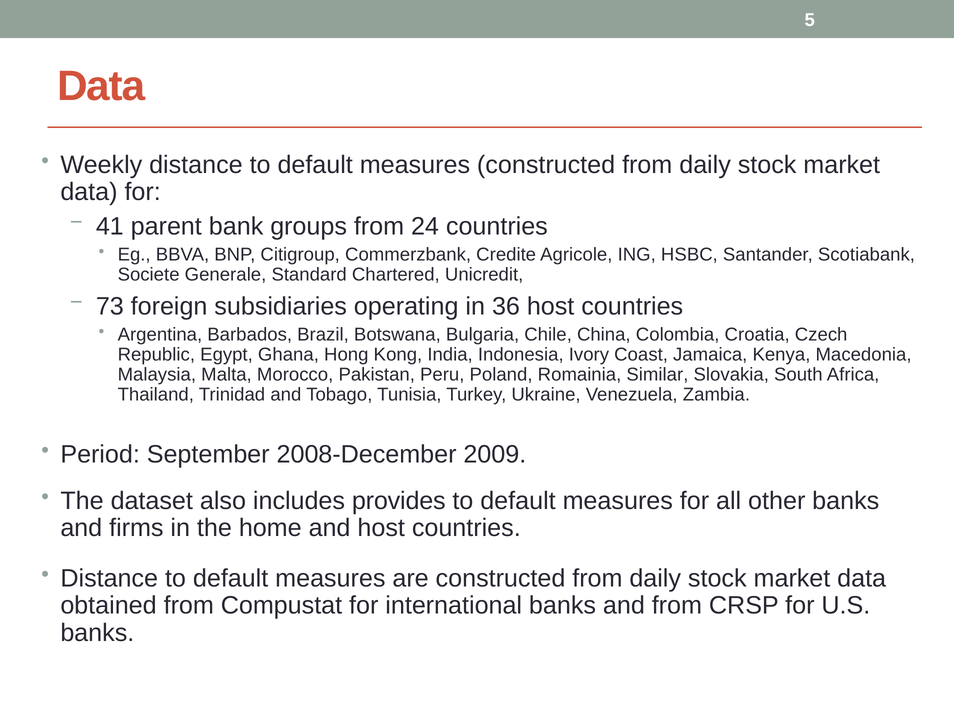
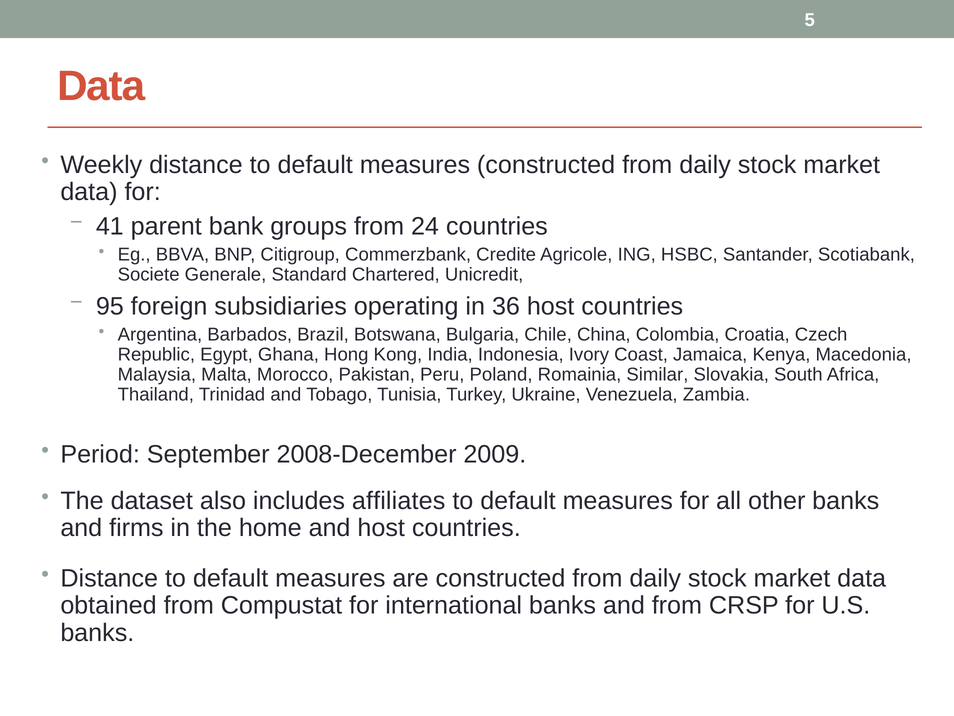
73: 73 -> 95 (110, 306)
provides: provides -> affiliates (399, 500)
